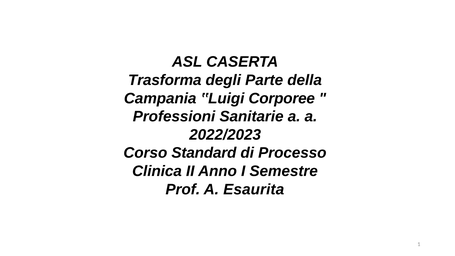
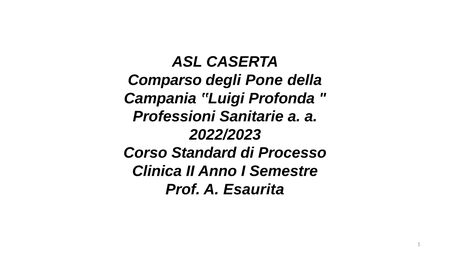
Trasforma: Trasforma -> Comparso (165, 80)
Parte: Parte -> Pone (264, 80)
Corporee: Corporee -> Profonda (282, 98)
